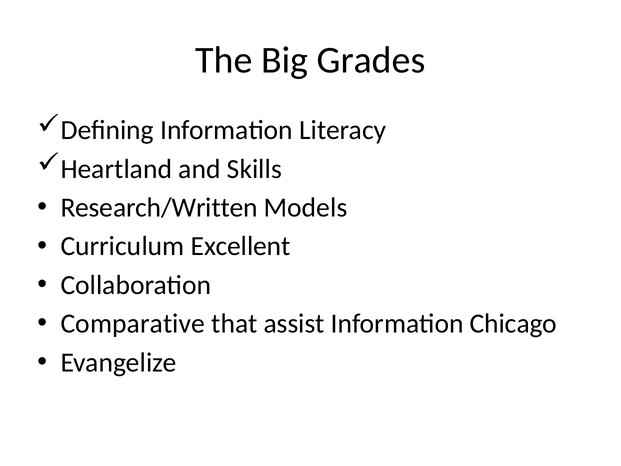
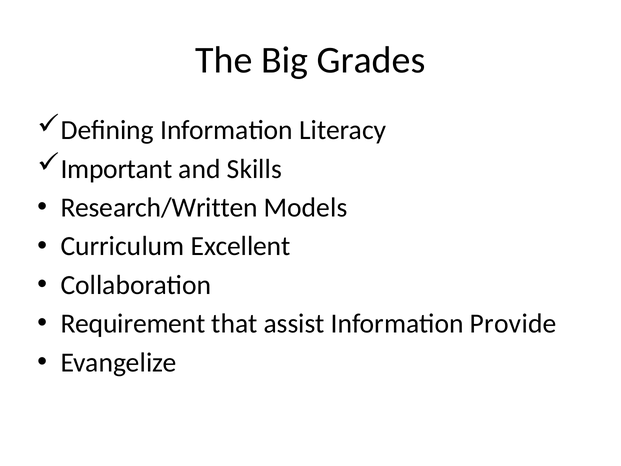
Heartland: Heartland -> Important (116, 169)
Comparative: Comparative -> Requirement (133, 324)
Chicago: Chicago -> Provide (513, 324)
